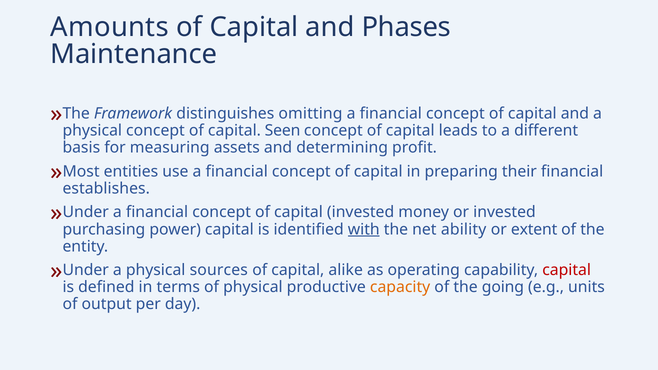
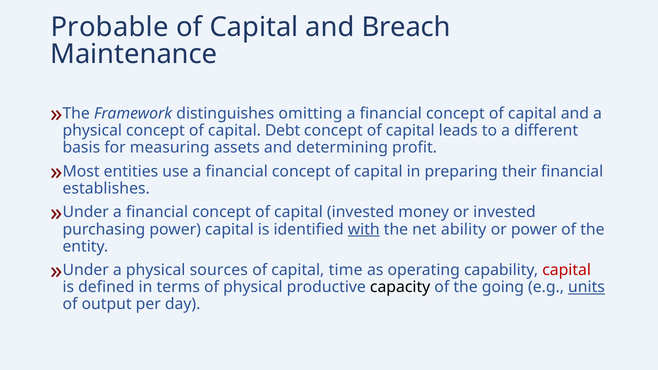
Amounts: Amounts -> Probable (110, 27)
Phases: Phases -> Breach (406, 27)
Seen: Seen -> Debt (283, 131)
or extent: extent -> power (534, 229)
alike: alike -> time (346, 270)
capacity colour: orange -> black (400, 287)
units underline: none -> present (586, 287)
